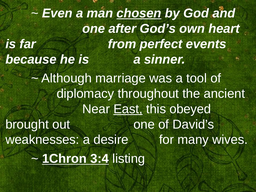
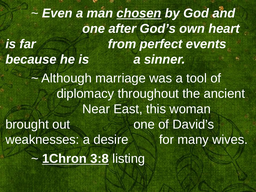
East underline: present -> none (128, 109)
obeyed: obeyed -> woman (190, 109)
3:4: 3:4 -> 3:8 (100, 159)
